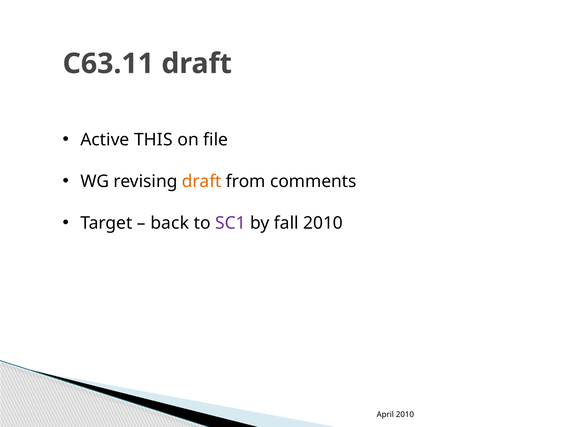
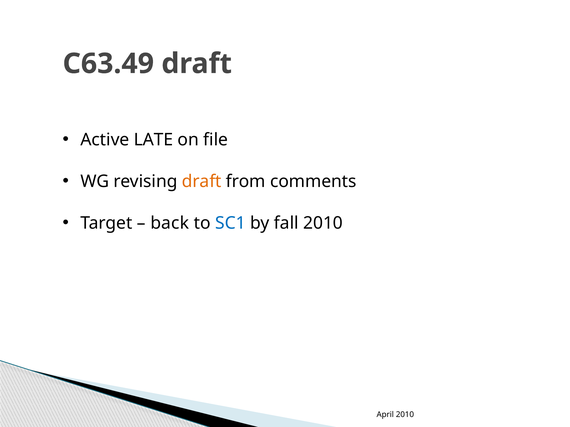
C63.11: C63.11 -> C63.49 (108, 64)
THIS: THIS -> LATE (153, 140)
SC1 colour: purple -> blue (231, 223)
